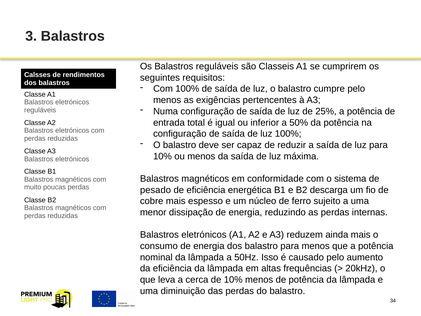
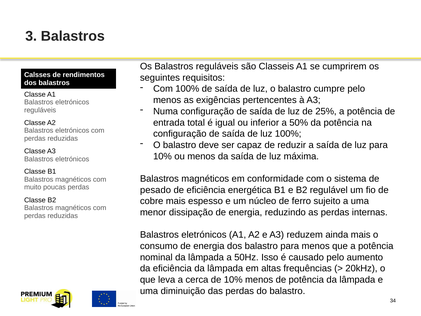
descarga: descarga -> regulável (329, 190)
